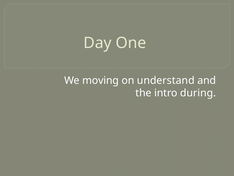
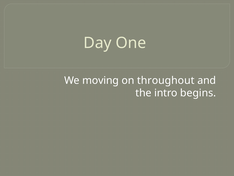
understand: understand -> throughout (166, 80)
during: during -> begins (198, 93)
